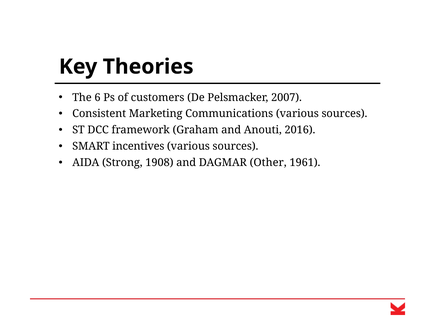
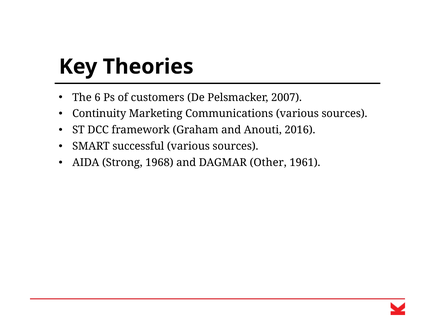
Consistent: Consistent -> Continuity (99, 114)
incentives: incentives -> successful (138, 146)
1908: 1908 -> 1968 (159, 163)
